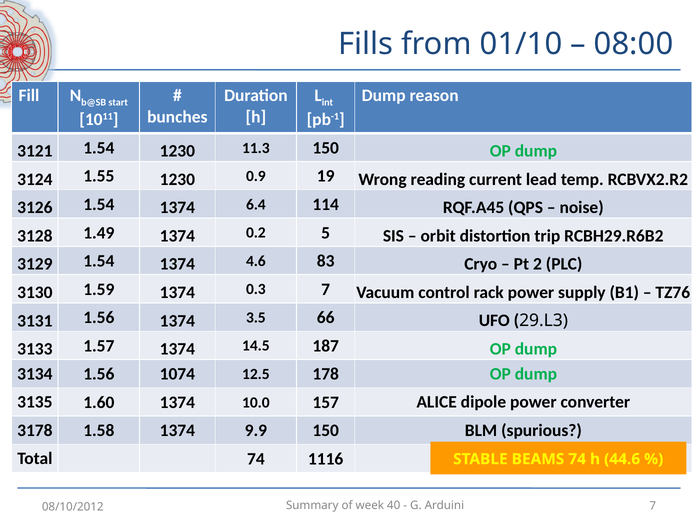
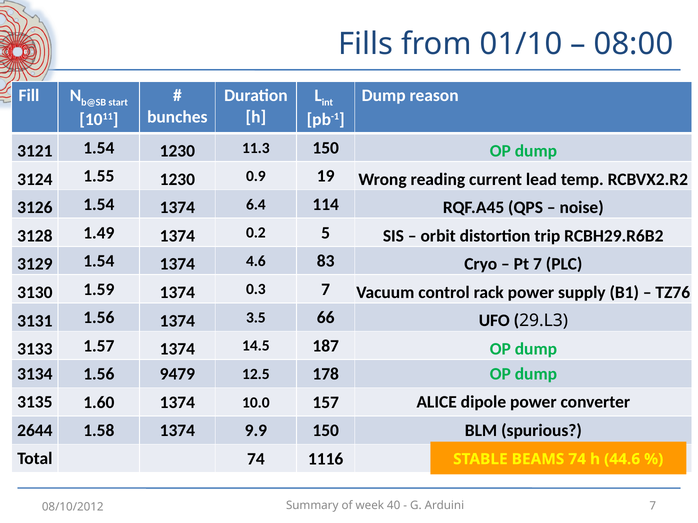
Pt 2: 2 -> 7 (537, 264)
1074: 1074 -> 9479 (177, 375)
3178: 3178 -> 2644 (35, 431)
